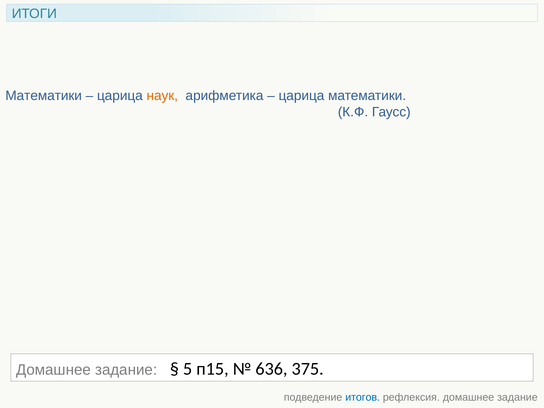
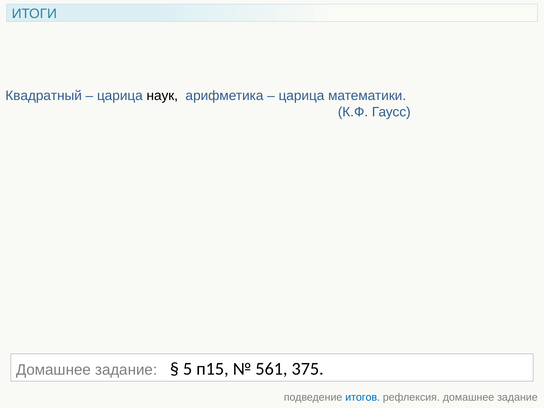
Математики: Математики -> Квадратный (44, 96)
наук colour: orange -> black (162, 96)
636: 636 -> 561 (271, 369)
